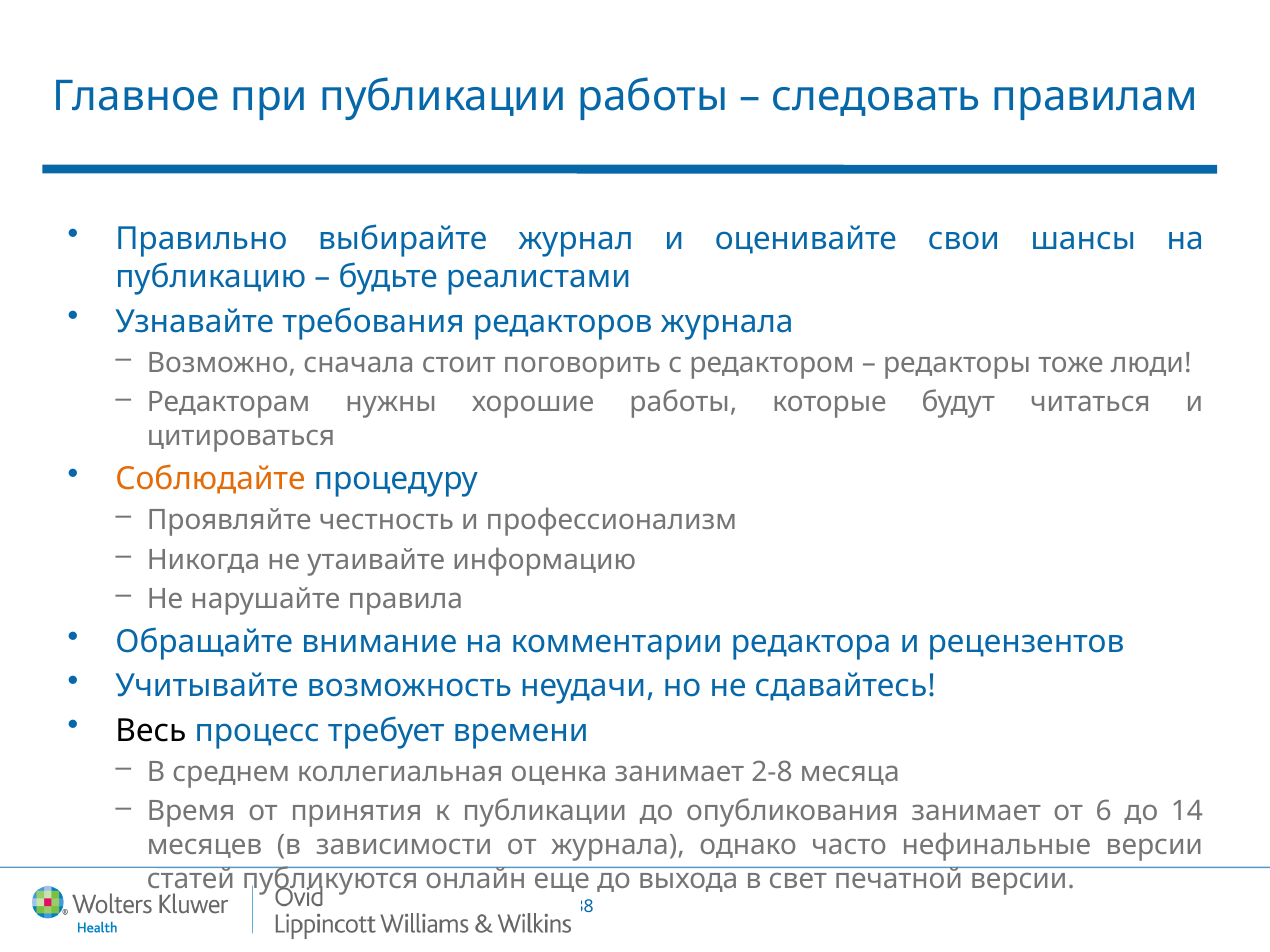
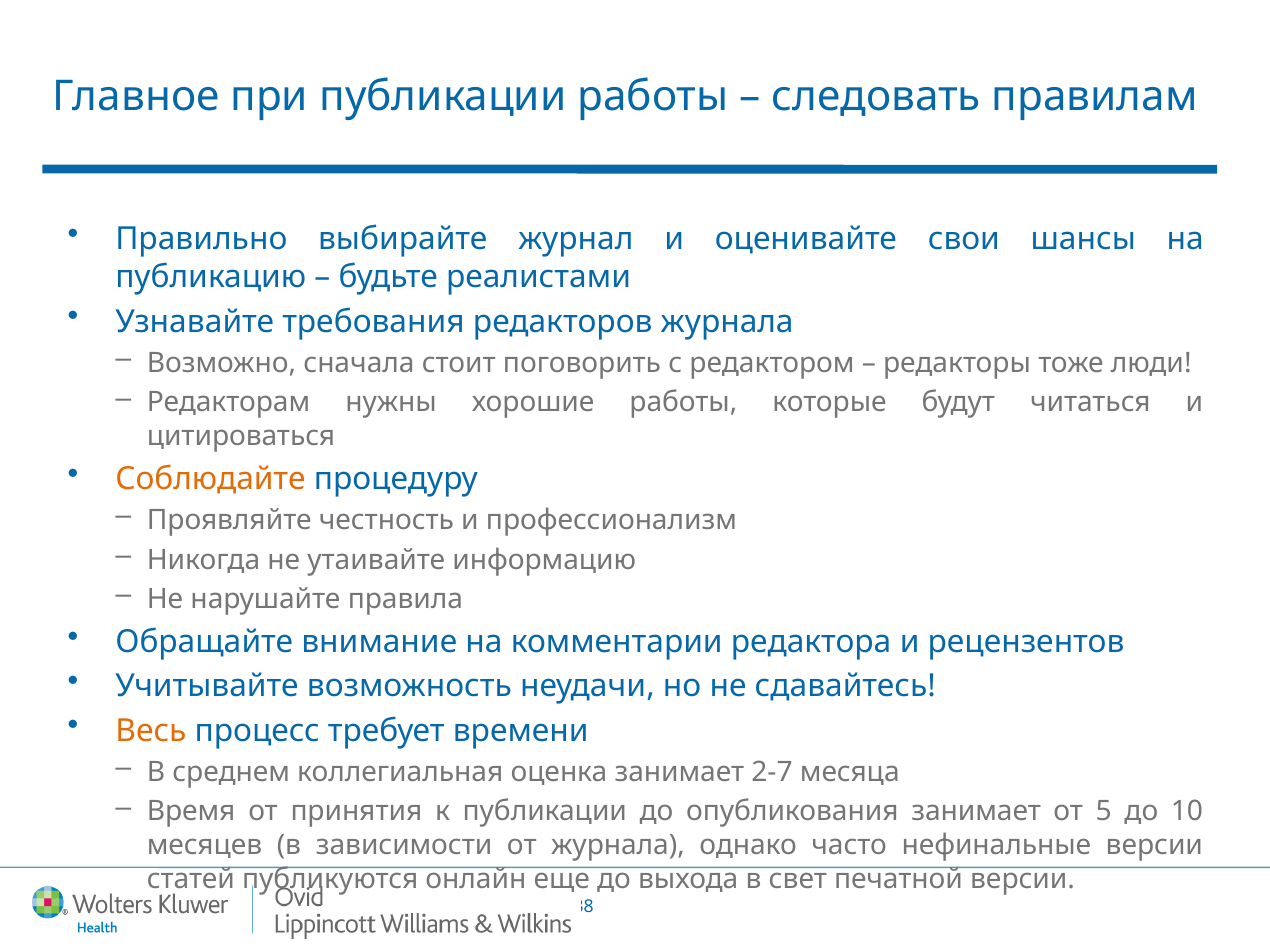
Весь colour: black -> orange (151, 731)
2-8: 2-8 -> 2-7 (772, 772)
6: 6 -> 5 (1104, 812)
14: 14 -> 10 (1187, 812)
